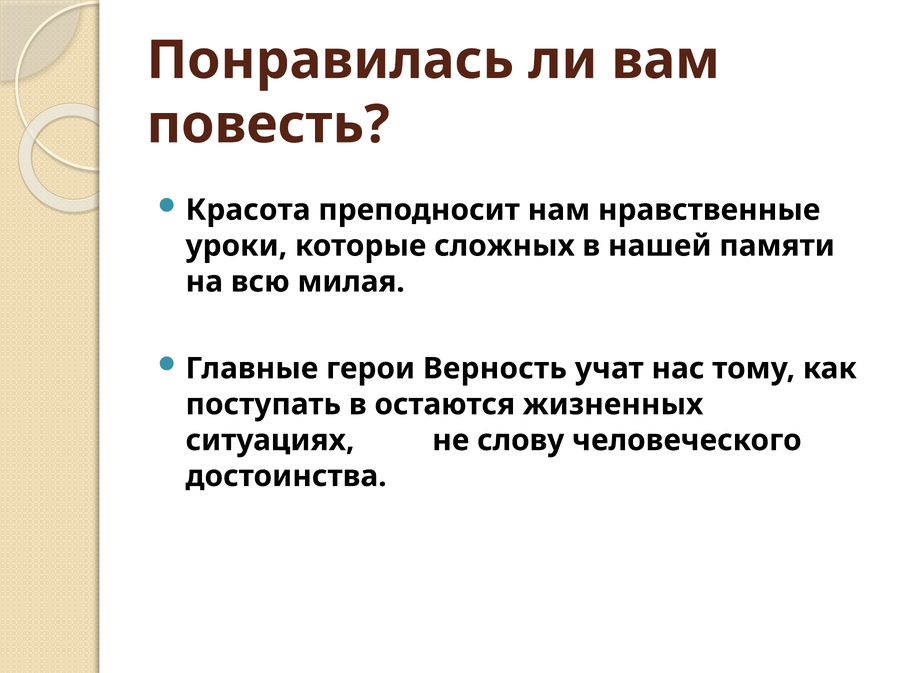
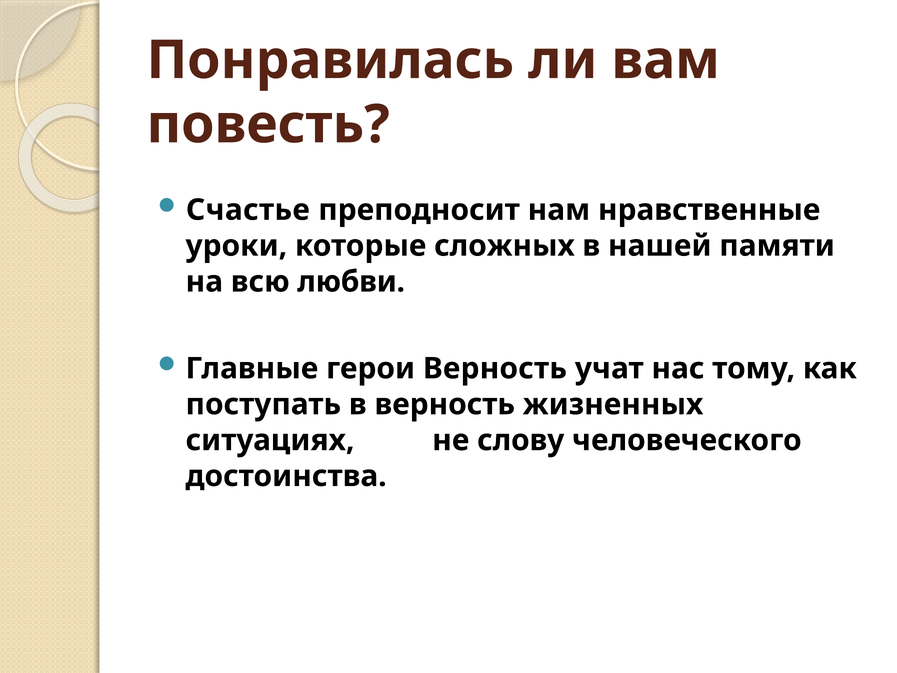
Красота: Красота -> Счастье (248, 210)
милая: милая -> любви (351, 282)
в остаются: остаются -> верность (445, 404)
